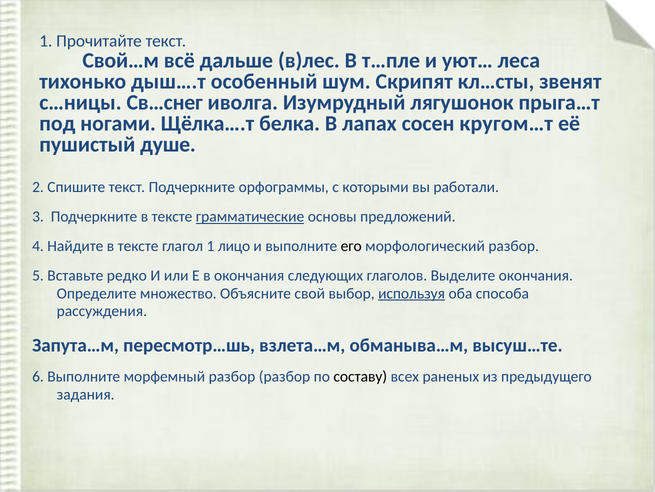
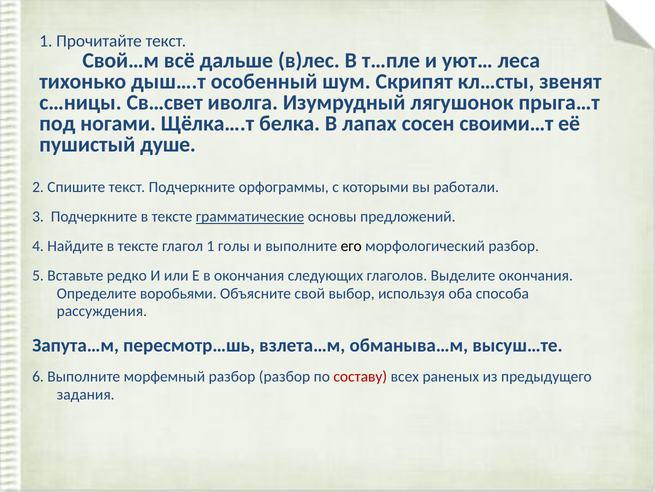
Св…снег: Св…снег -> Св…свет (165, 102)
кругом…т: кругом…т -> своими…т (506, 123)
лицо: лицо -> голы (234, 246)
множество: множество -> воробьями (178, 293)
используя underline: present -> none (412, 293)
составу colour: black -> red (360, 376)
